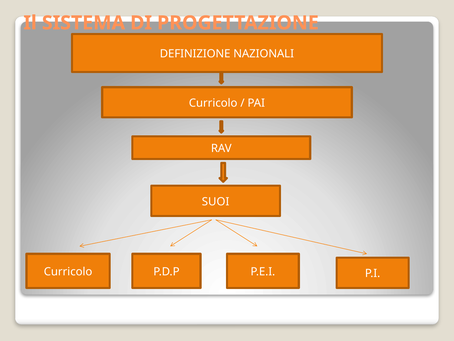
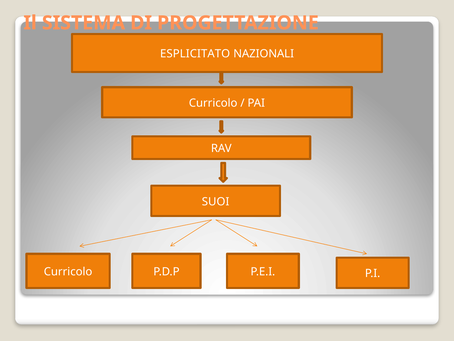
DEFINIZIONE: DEFINIZIONE -> ESPLICITATO (195, 54)
